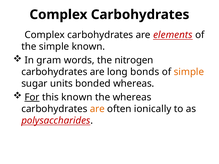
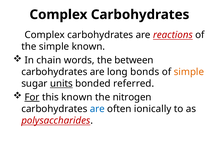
elements: elements -> reactions (173, 35)
gram: gram -> chain (49, 60)
nitrogen: nitrogen -> between (134, 60)
units underline: none -> present (61, 84)
bonded whereas: whereas -> referred (134, 84)
the whereas: whereas -> nitrogen (132, 97)
are colour: orange -> blue (97, 109)
